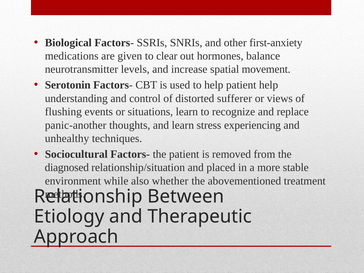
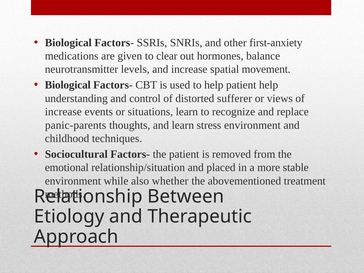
Serotonin: Serotonin -> Biological (68, 85)
flushing: flushing -> increase (63, 112)
panic-another: panic-another -> panic-parents (76, 125)
stress experiencing: experiencing -> environment (252, 125)
unhealthy: unhealthy -> childhood (67, 138)
diagnosed: diagnosed -> emotional (67, 168)
